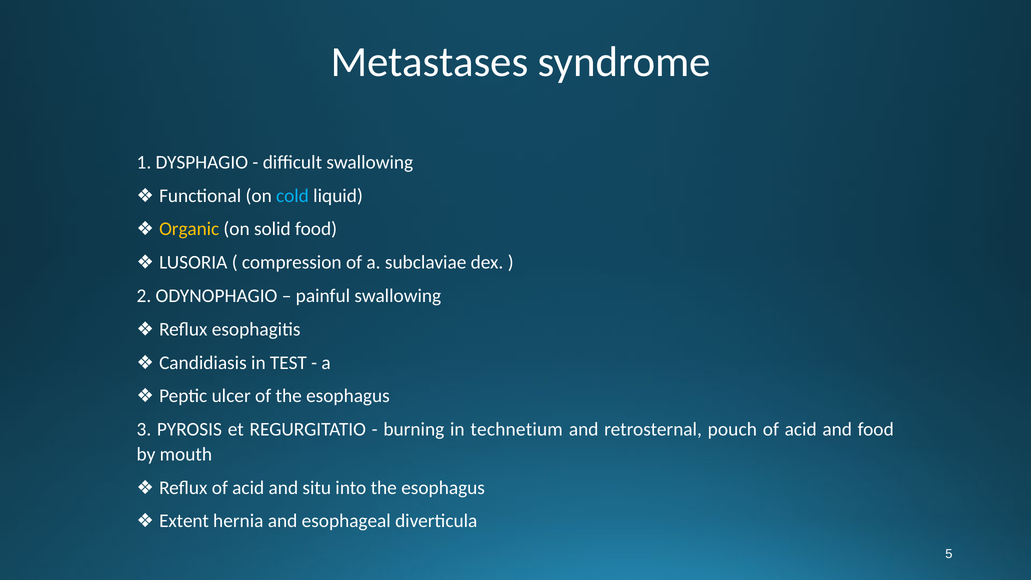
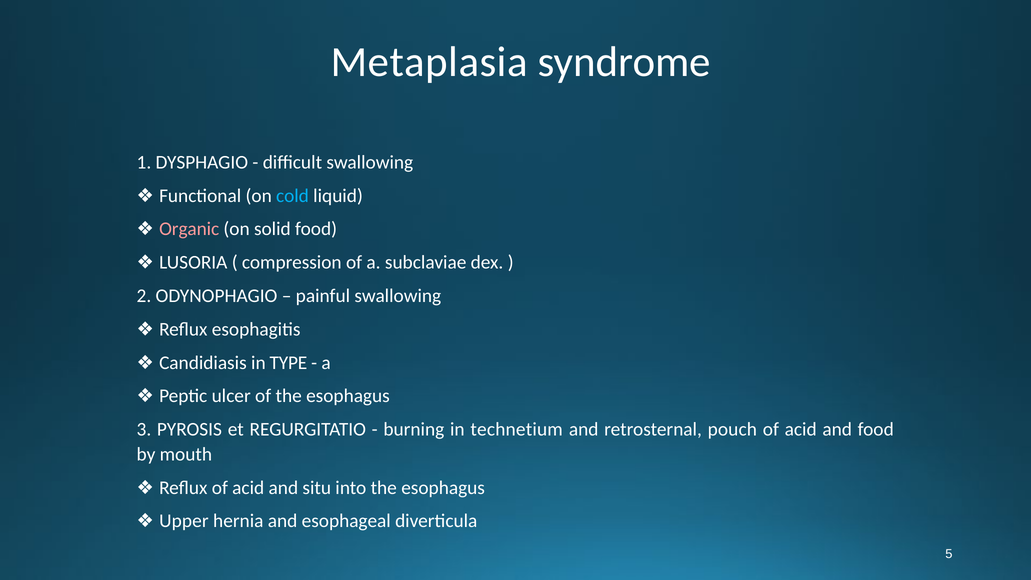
Metastases: Metastases -> Metaplasia (429, 62)
Organic colour: yellow -> pink (189, 229)
TEST: TEST -> TYPE (288, 363)
Extent: Extent -> Upper (184, 521)
